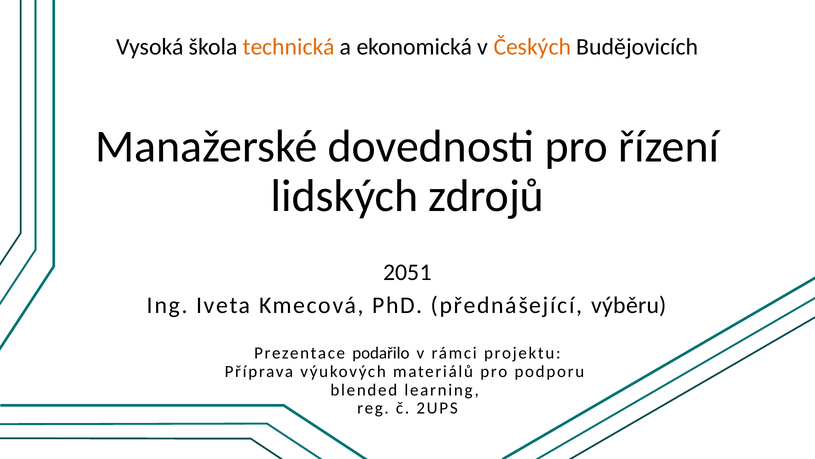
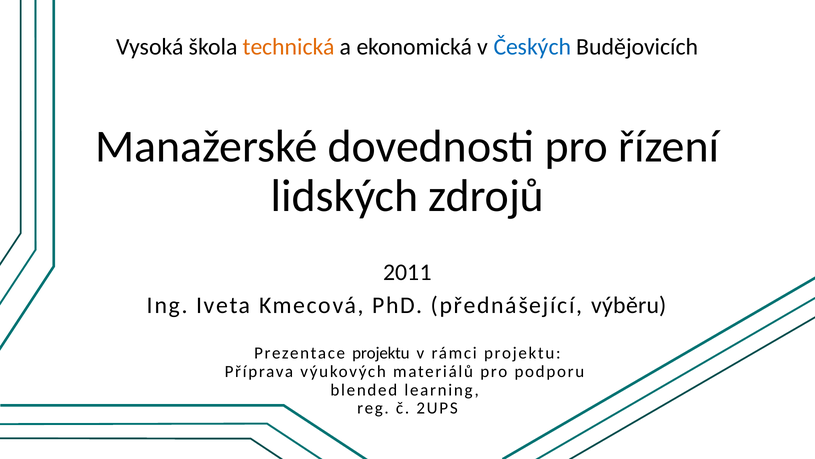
Českých colour: orange -> blue (532, 47)
2051: 2051 -> 2011 (407, 272)
Prezentace podařilo: podařilo -> projektu (381, 353)
